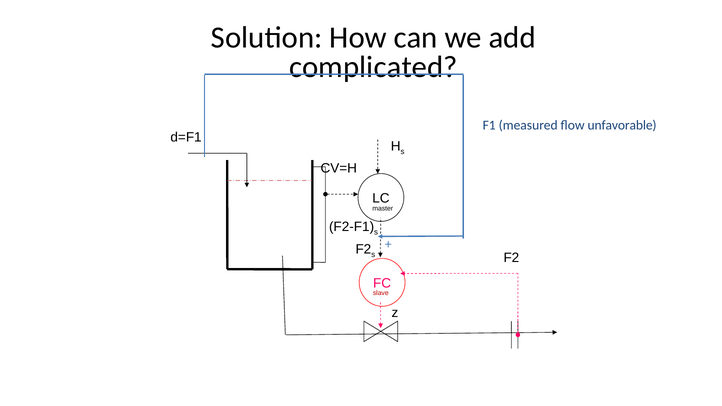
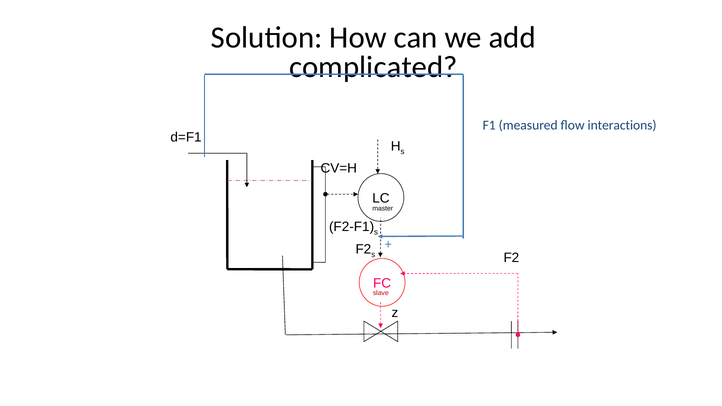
unfavorable: unfavorable -> interactions (622, 125)
